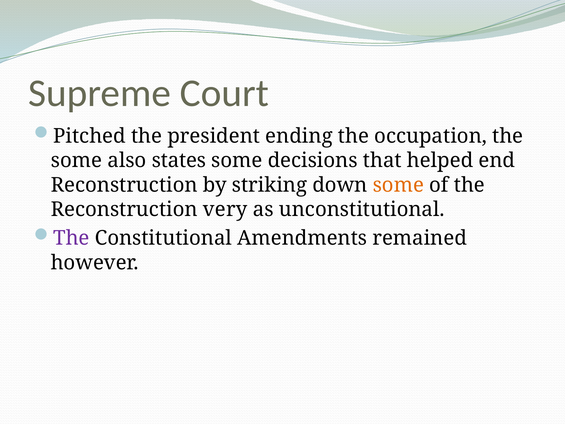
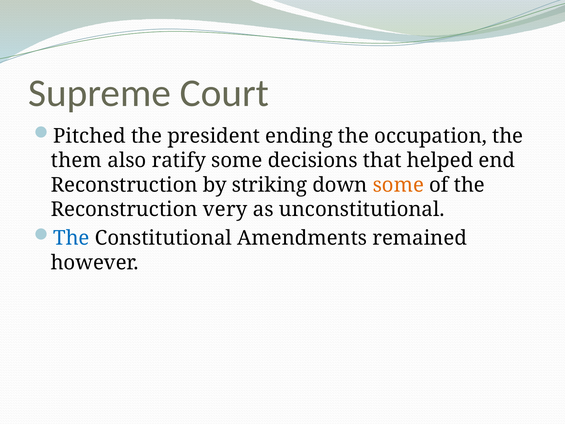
some: some -> them (76, 161)
states: states -> ratify (179, 161)
The colour: purple -> blue (71, 238)
